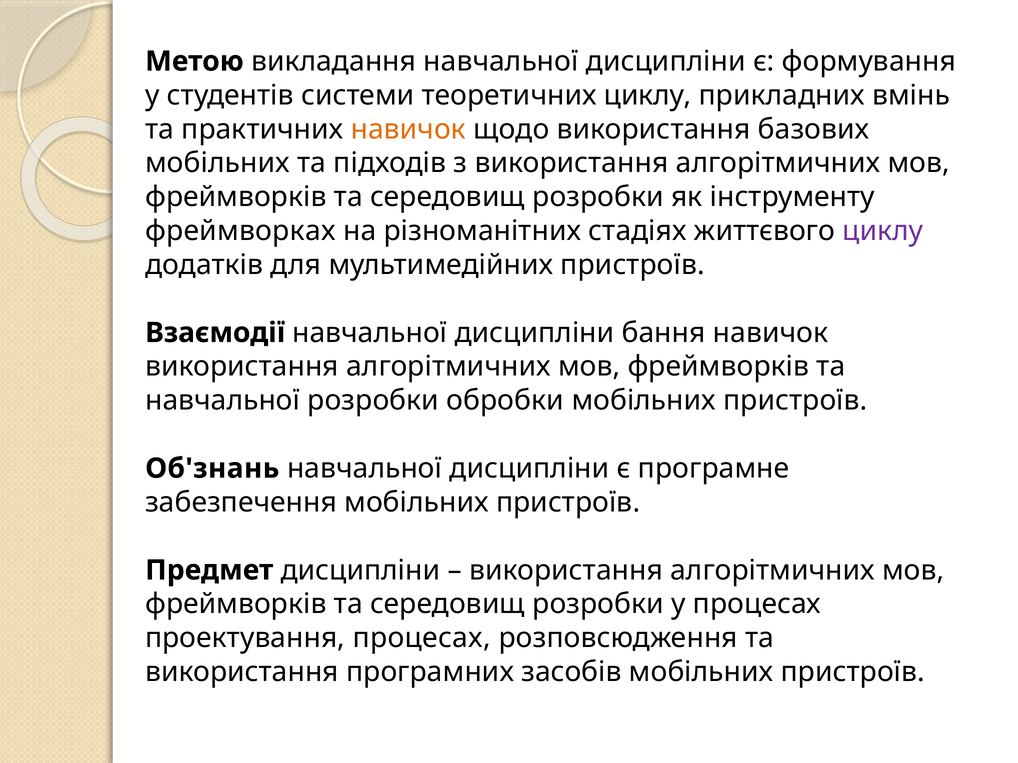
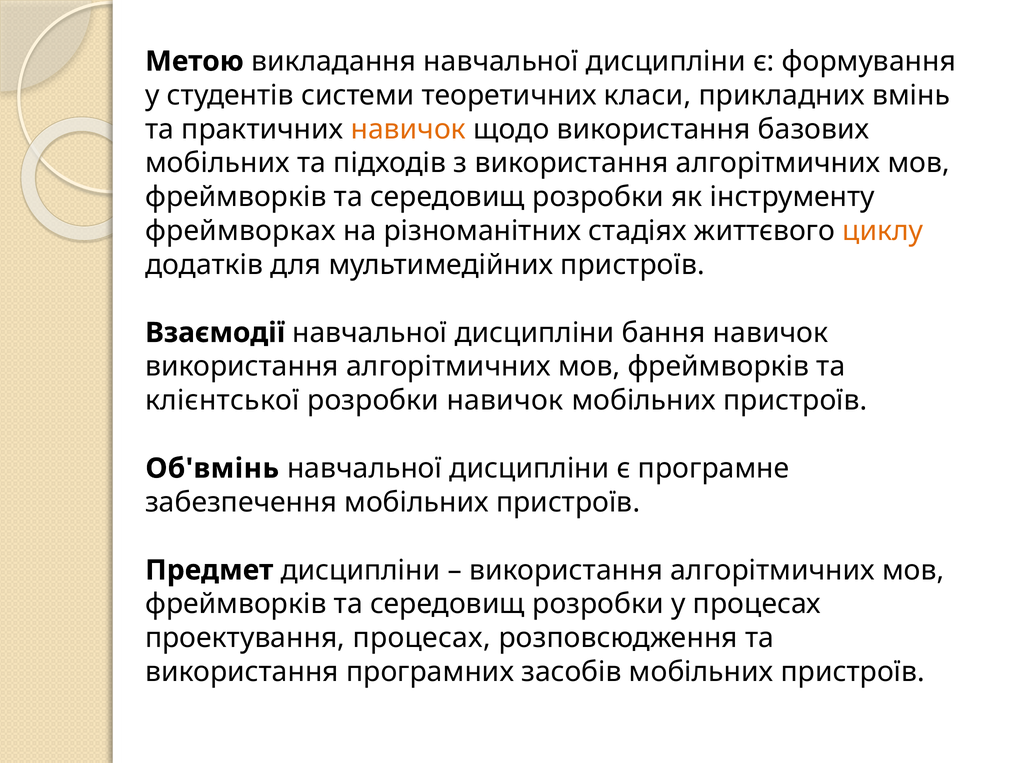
теоретичних циклу: циклу -> класи (648, 95)
циклу colour: purple -> orange (883, 231)
навчальної: навчальної -> клієнтської (222, 401)
розробки обробки: обробки -> навичок (505, 401)
Об'знань: Об'знань -> Об'вмінь (212, 469)
